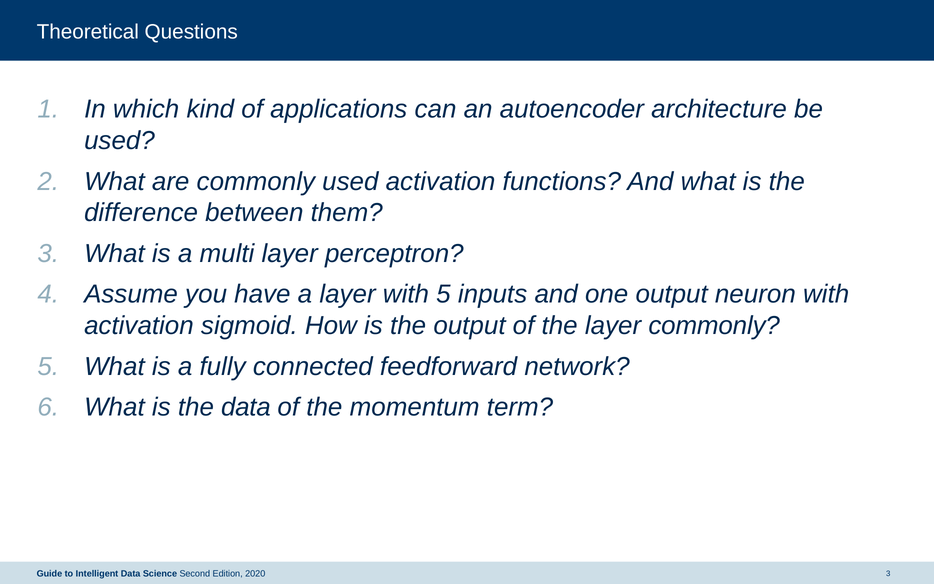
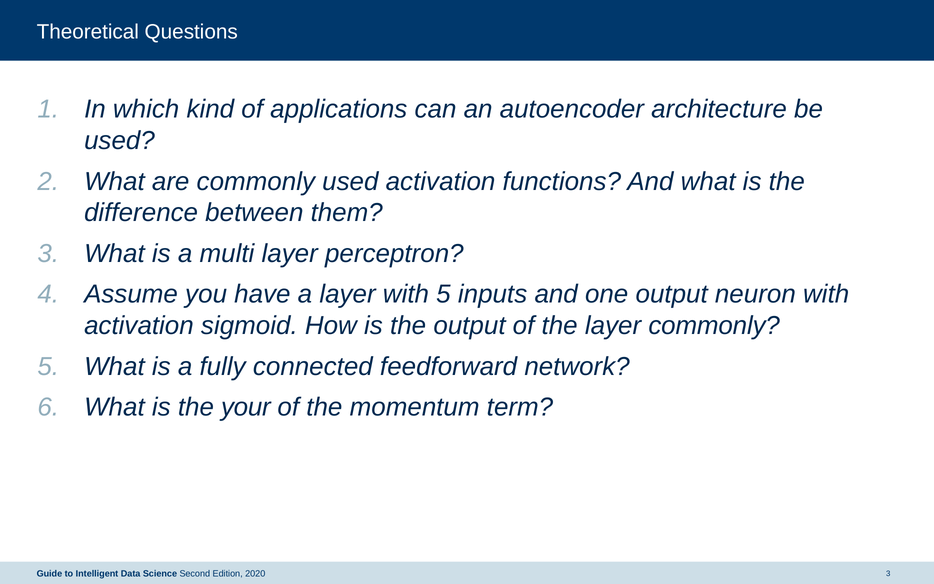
the data: data -> your (246, 407)
